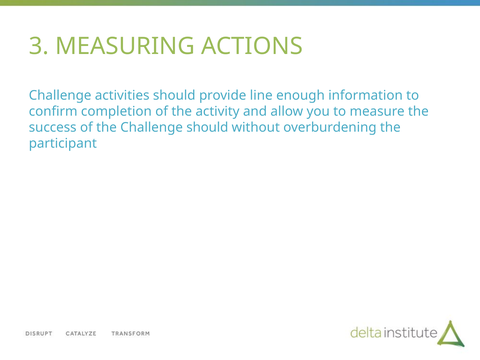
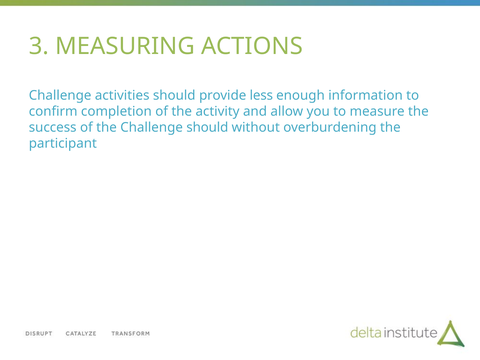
line: line -> less (261, 95)
